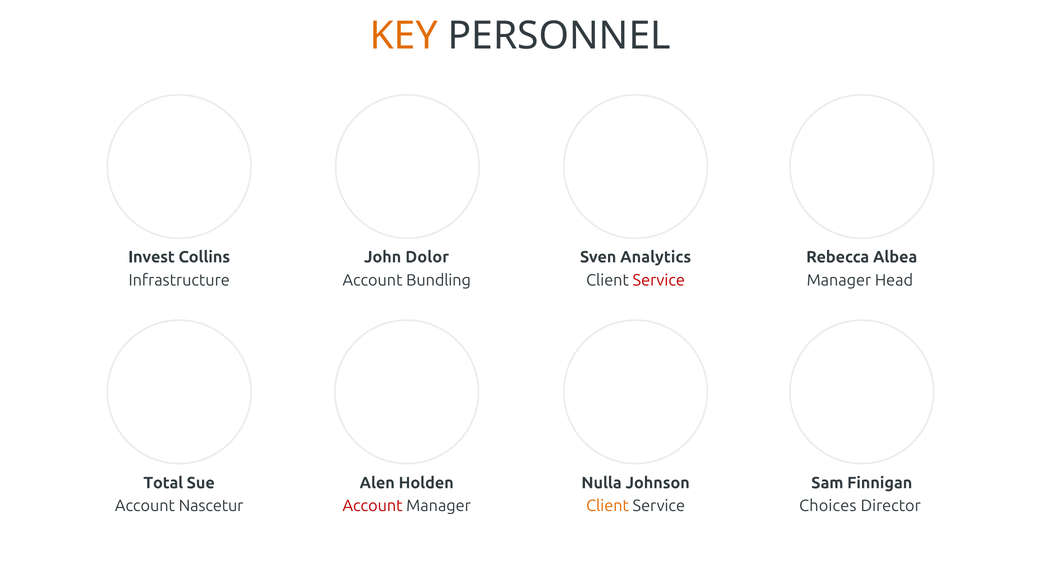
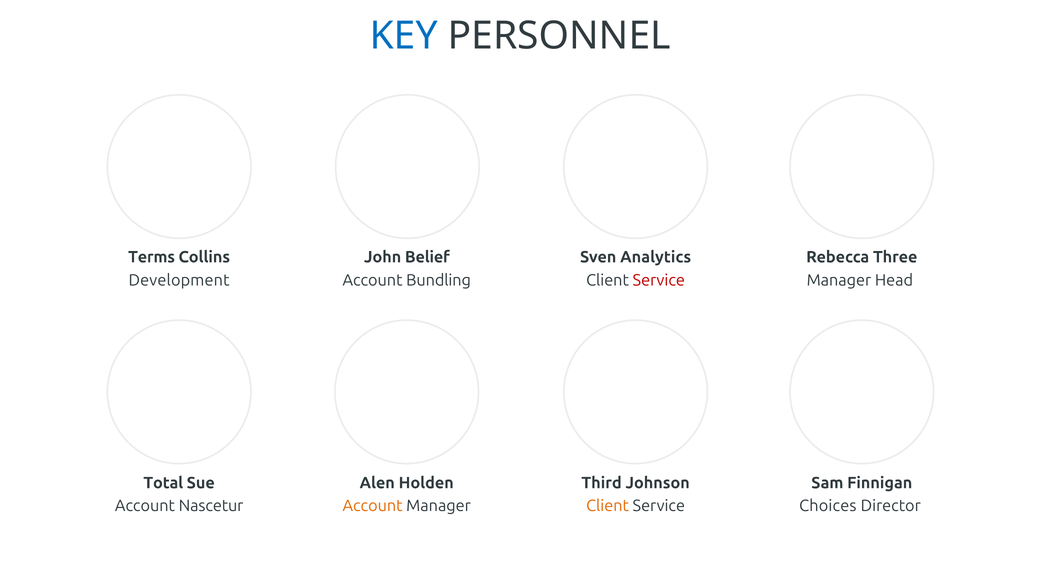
KEY colour: orange -> blue (404, 36)
Invest: Invest -> Terms (152, 257)
Dolor: Dolor -> Belief (427, 257)
Albea: Albea -> Three (895, 257)
Infrastructure: Infrastructure -> Development (179, 280)
Nulla: Nulla -> Third (602, 483)
Account colour: red -> orange (373, 507)
